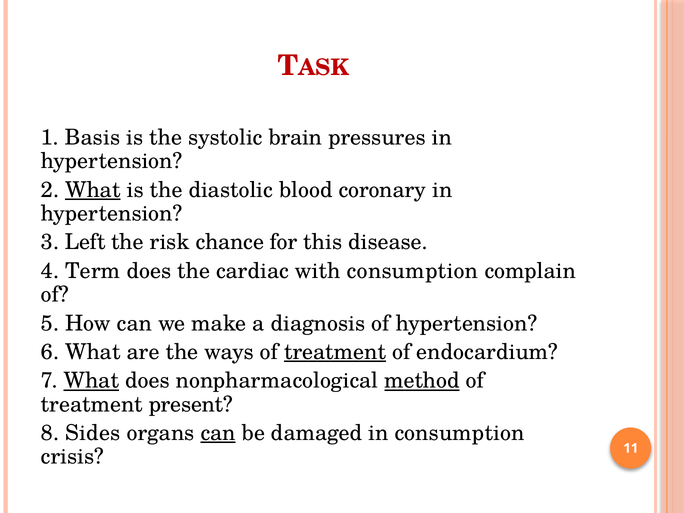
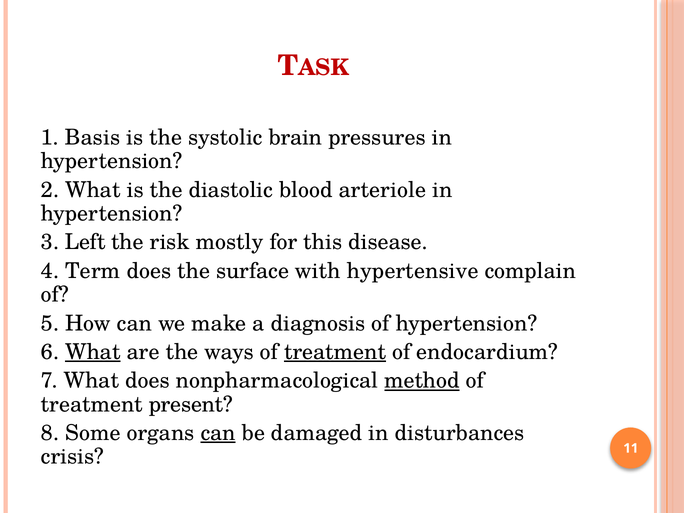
What underline: present -> none (93, 190)
coronary: coronary -> arteriole (382, 190)
chance: chance -> mostly (230, 242)
cardiac: cardiac -> surface (252, 271)
with consumption: consumption -> hypertensive (413, 271)
What underline: none -> present (93, 352)
What underline: present -> none (91, 381)
Sides: Sides -> Some (93, 433)
in consumption: consumption -> disturbances (460, 433)
